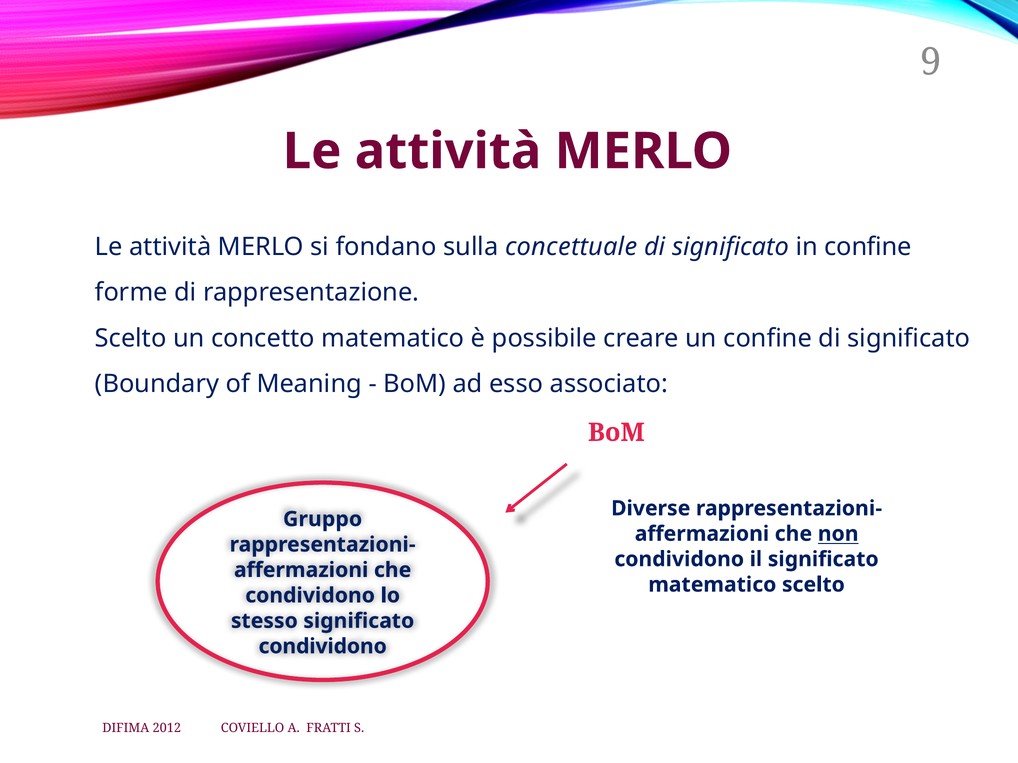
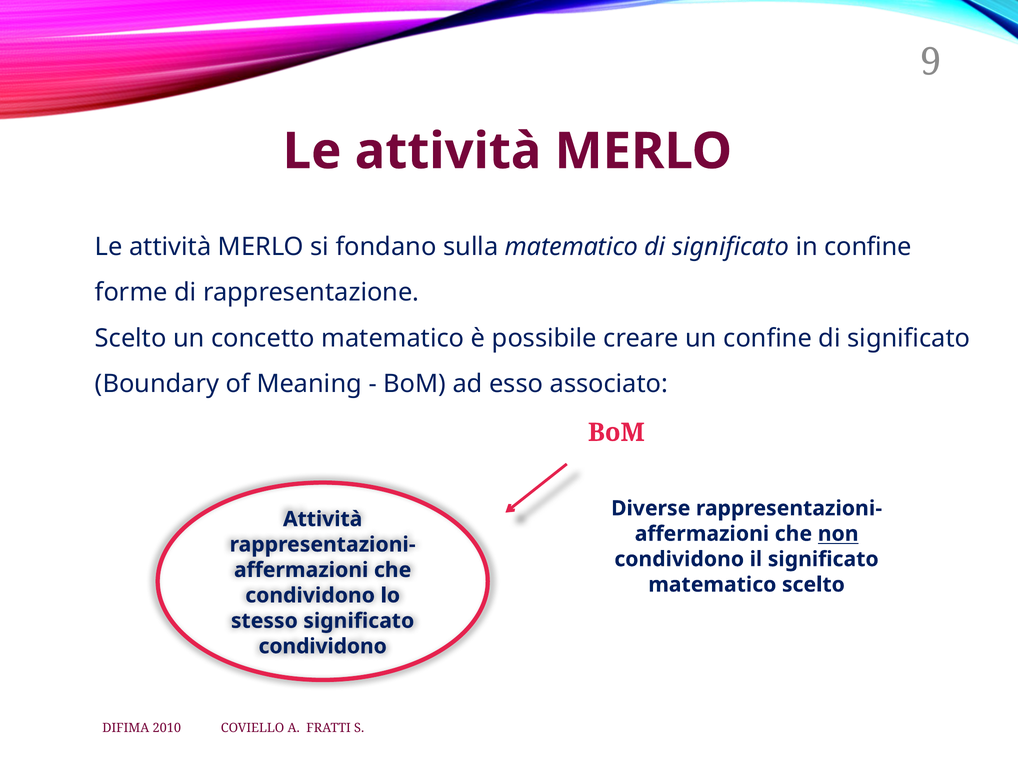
sulla concettuale: concettuale -> matematico (572, 247)
Gruppo: Gruppo -> Attività (323, 519)
2012: 2012 -> 2010 (167, 729)
